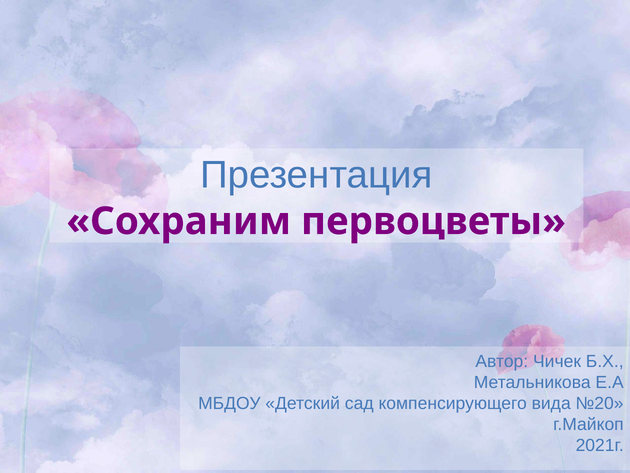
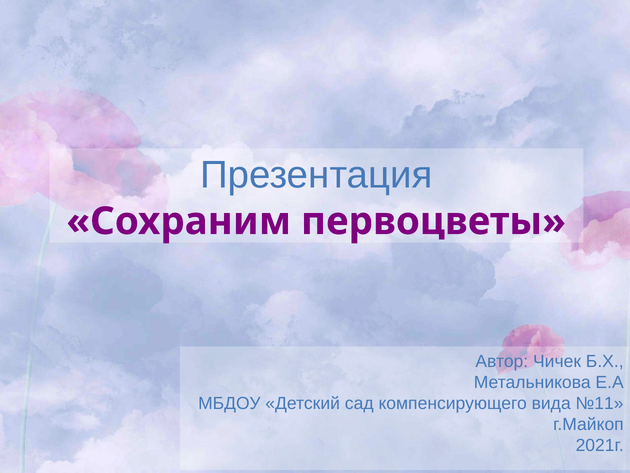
№20: №20 -> №11 (600, 403)
